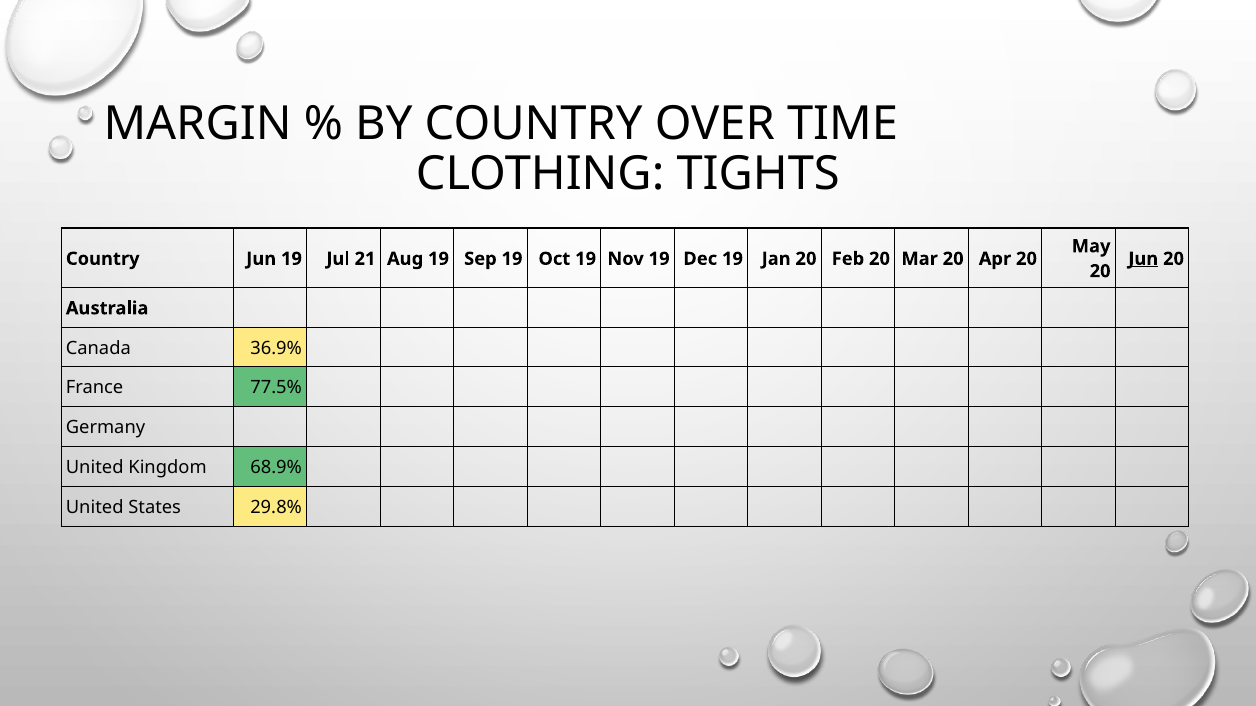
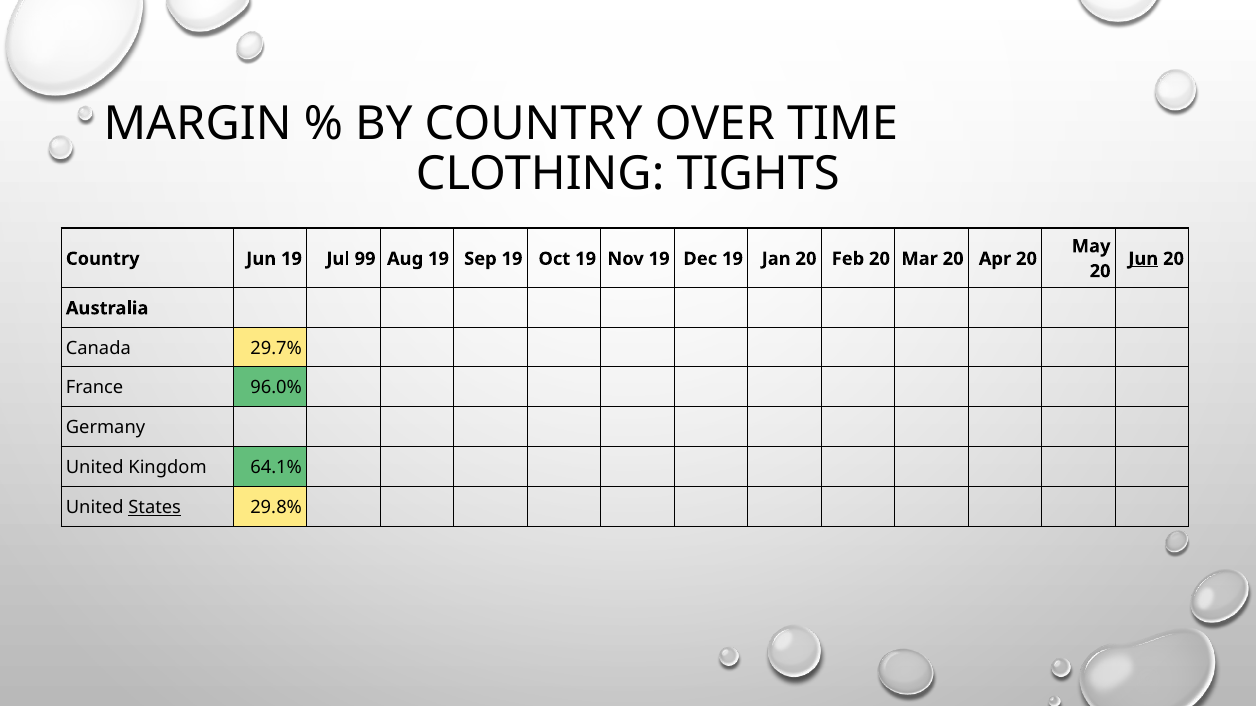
21: 21 -> 99 (365, 259)
36.9%: 36.9% -> 29.7% (276, 348)
77.5%: 77.5% -> 96.0% (276, 388)
68.9%: 68.9% -> 64.1% (276, 468)
States underline: none -> present (155, 508)
